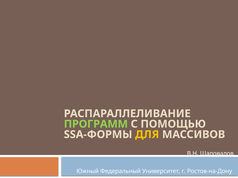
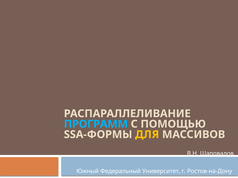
ПРОГРАММ colour: light green -> light blue (96, 124)
